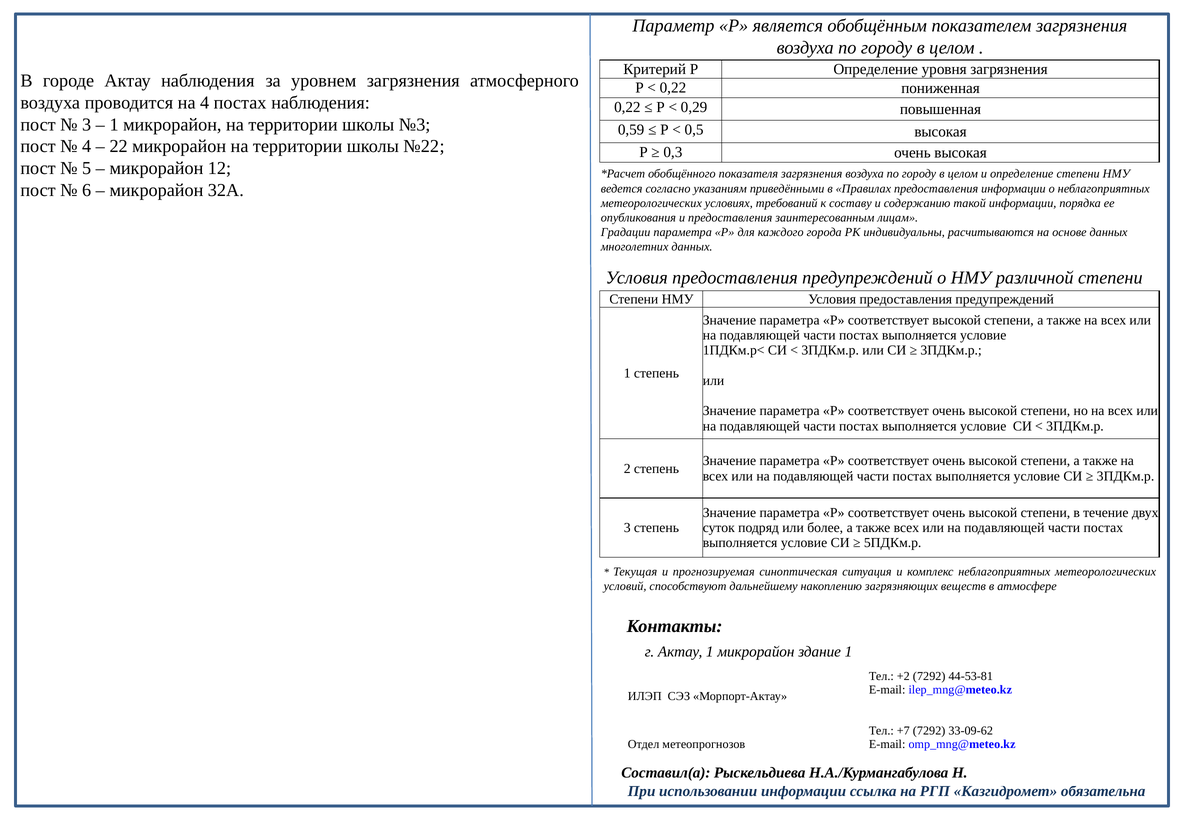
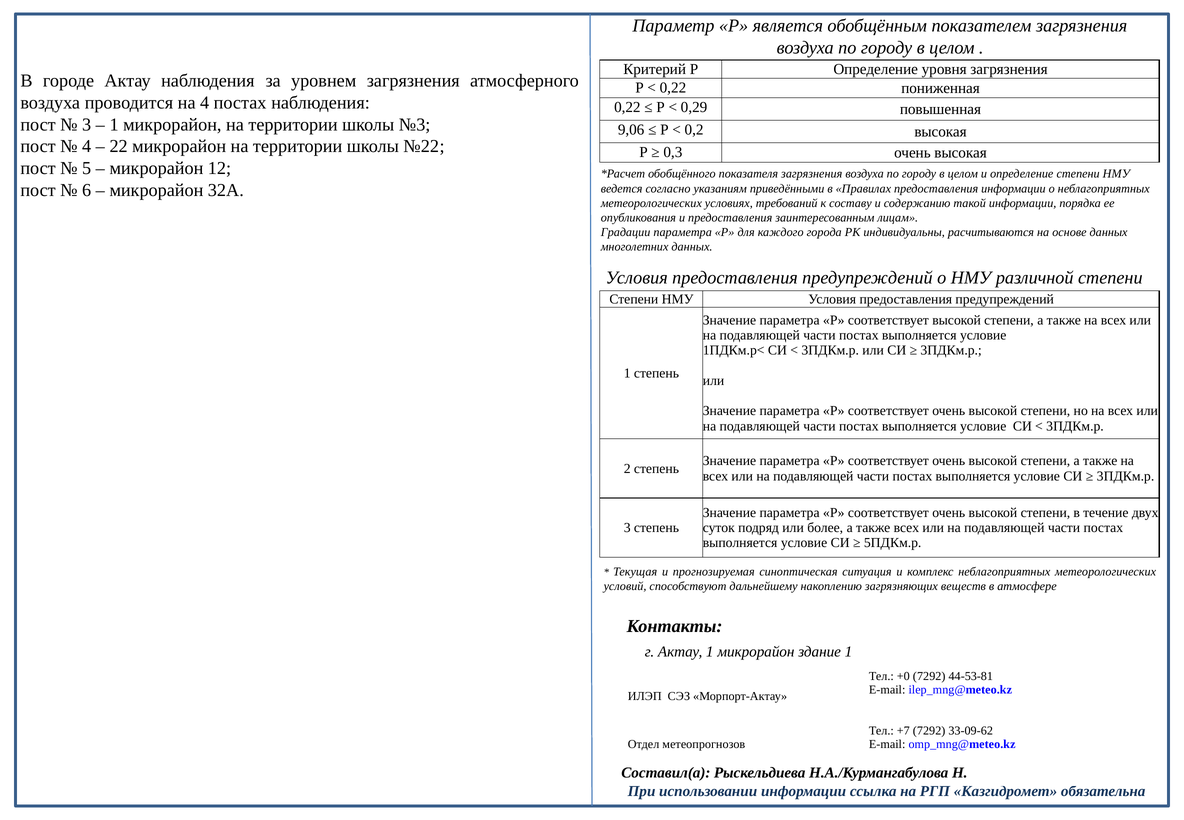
0,59: 0,59 -> 9,06 (631, 130)
0,5: 0,5 -> 0,2 (694, 130)
+2: +2 -> +0 (903, 676)
